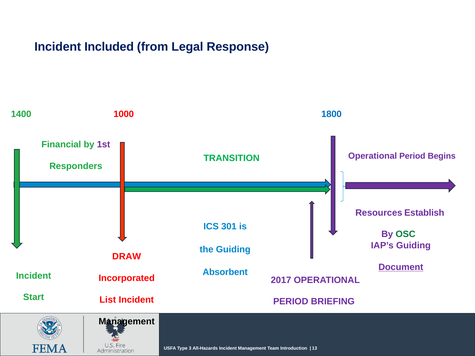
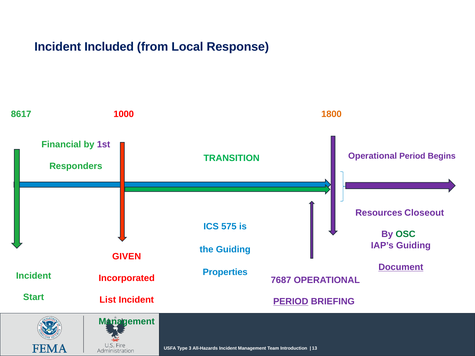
Legal: Legal -> Local (187, 47)
1400: 1400 -> 8617 (21, 114)
1800 colour: blue -> orange (331, 114)
Establish: Establish -> Closeout (424, 213)
301: 301 -> 575 (229, 227)
DRAW: DRAW -> GIVEN (127, 257)
Absorbent: Absorbent -> Properties (225, 272)
2017: 2017 -> 7687 (281, 280)
PERIOD underline: none -> present (291, 302)
Management colour: black -> green (127, 322)
